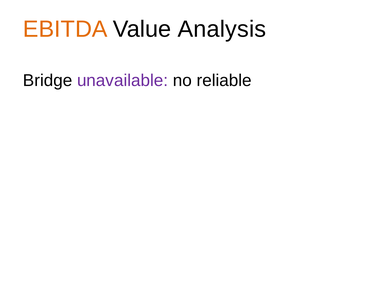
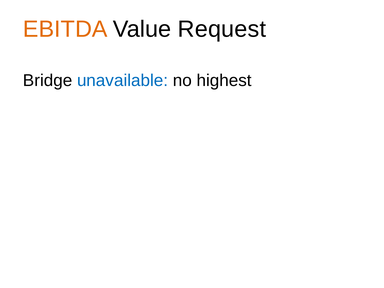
Analysis: Analysis -> Request (222, 29)
unavailable colour: purple -> blue (123, 81)
reliable: reliable -> highest (224, 81)
